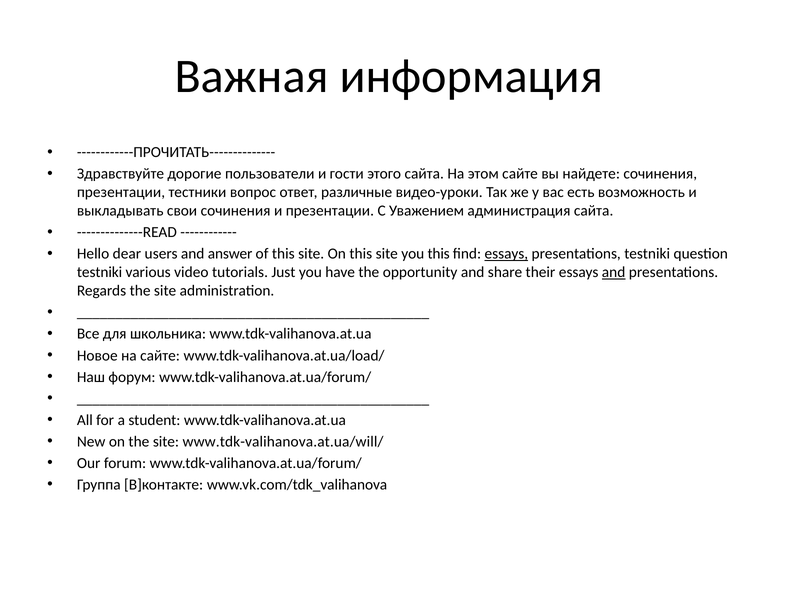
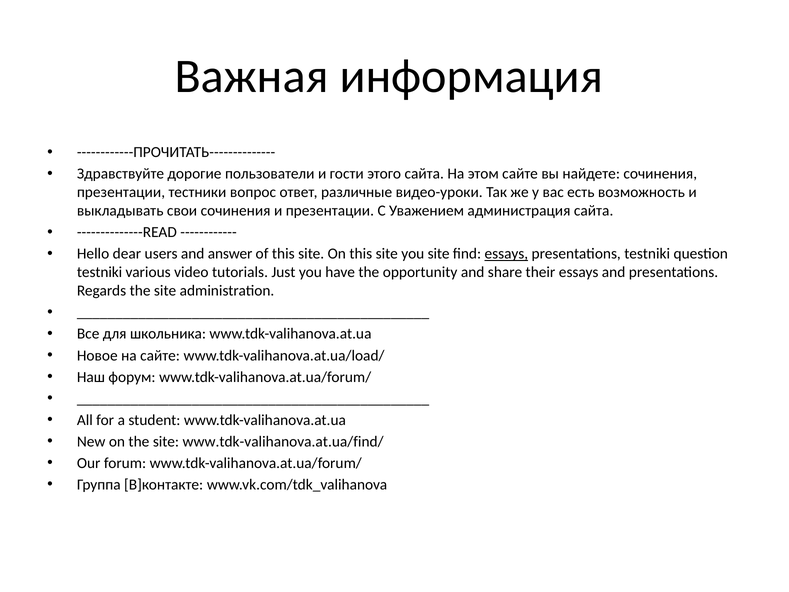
you this: this -> site (439, 254)
and underline: present -> none (614, 272)
www.tdk-valihanova.at.ua/will/: www.tdk-valihanova.at.ua/will/ -> www.tdk-valihanova.at.ua/find/ (283, 441)
